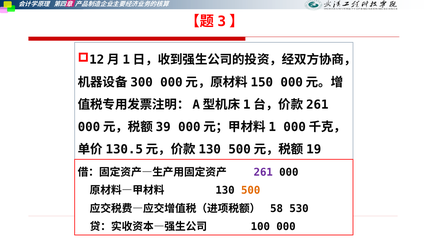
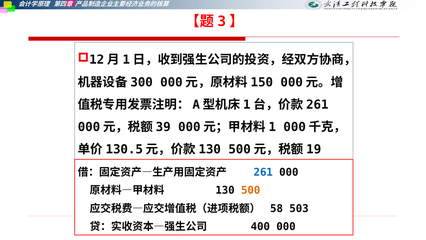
261 colour: purple -> blue (263, 172)
530: 530 -> 503 (299, 208)
100: 100 -> 400 (260, 226)
